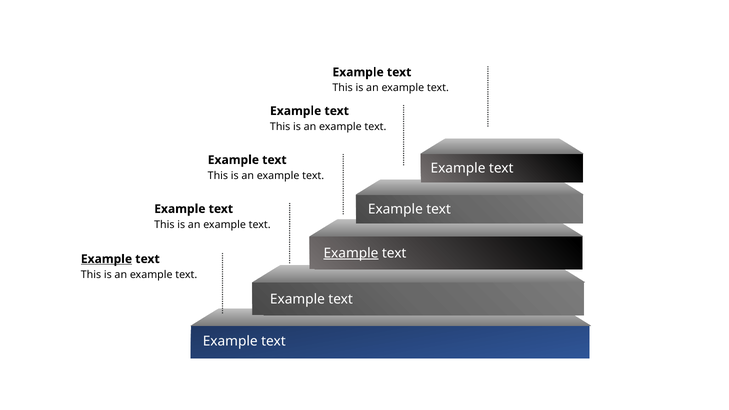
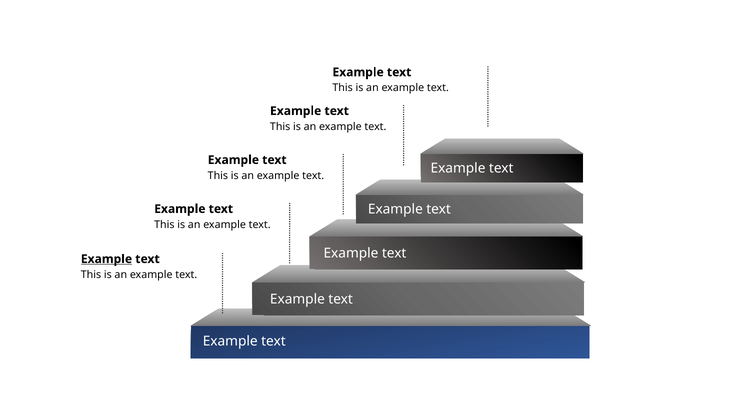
Example underline: present -> none (351, 253)
